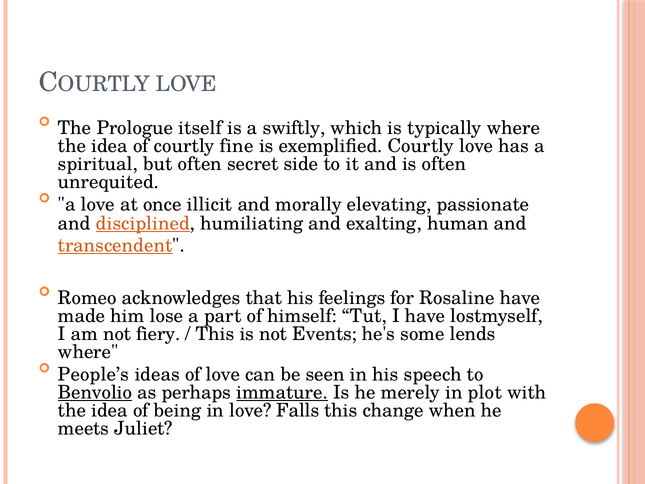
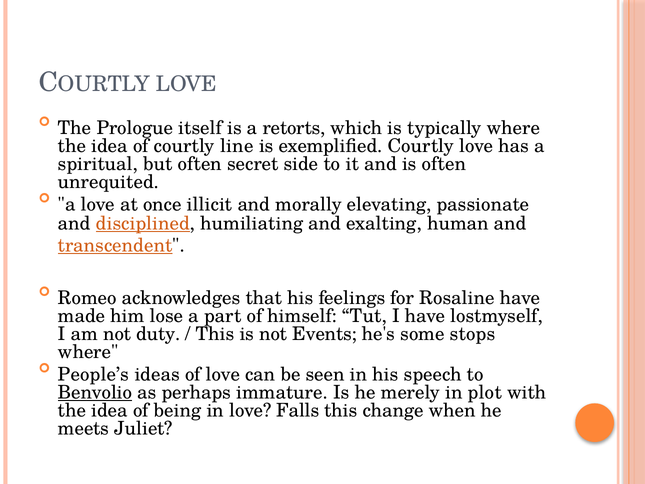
swiftly: swiftly -> retorts (294, 128)
fine: fine -> line (237, 146)
fiery: fiery -> duty (158, 334)
lends: lends -> stops (473, 334)
immature underline: present -> none (282, 392)
